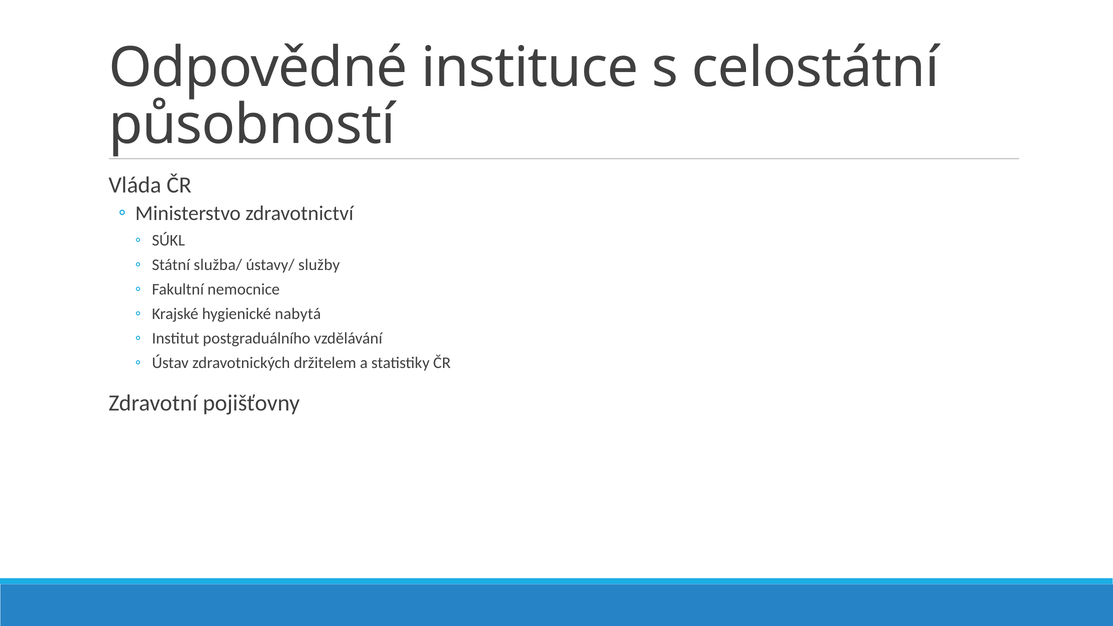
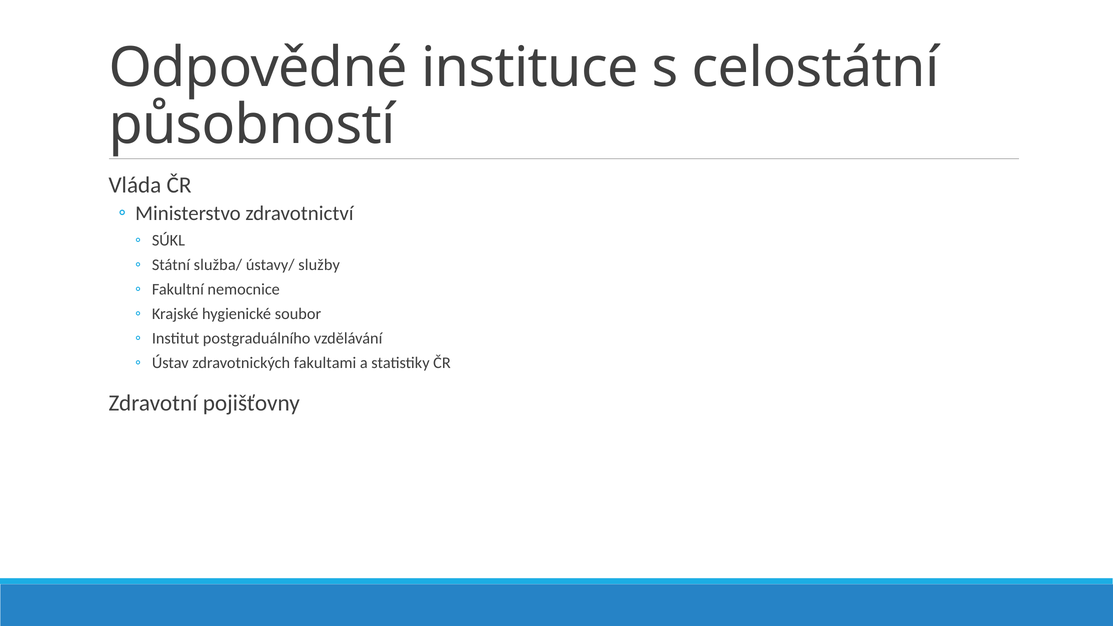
nabytá: nabytá -> soubor (298, 314)
držitelem: držitelem -> fakultami (325, 363)
